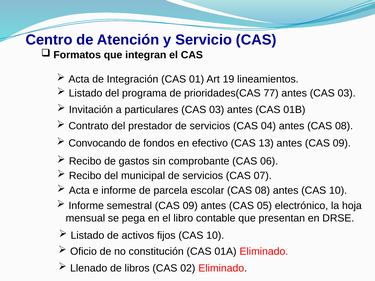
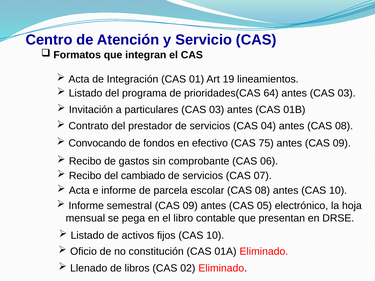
77: 77 -> 64 (271, 93)
13: 13 -> 75 (266, 143)
municipal: municipal -> cambiado (143, 176)
